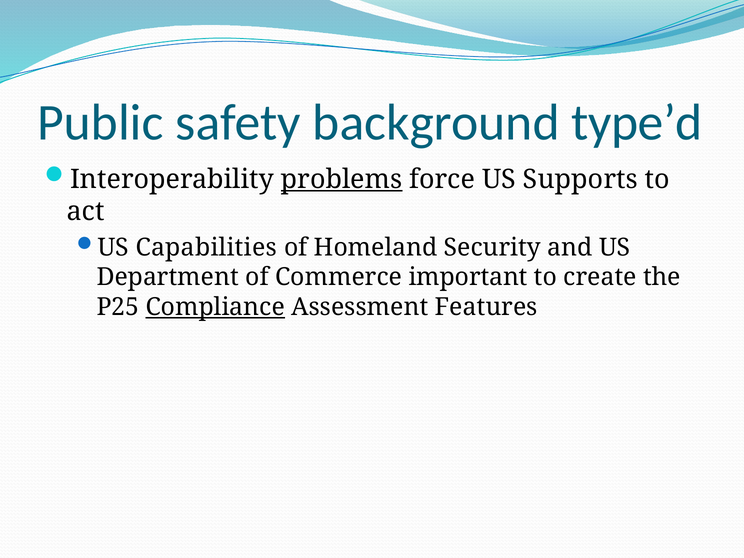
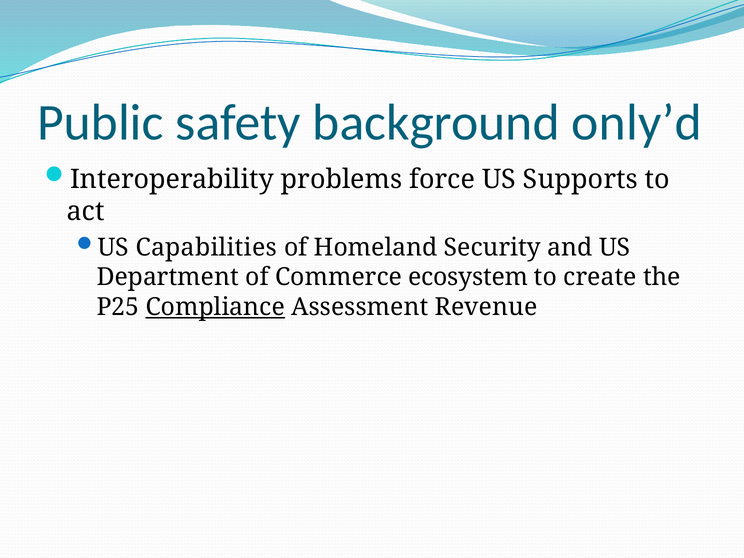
type’d: type’d -> only’d (637, 123)
problems underline: present -> none (342, 179)
important: important -> ecosystem (468, 277)
Features: Features -> Revenue (486, 307)
